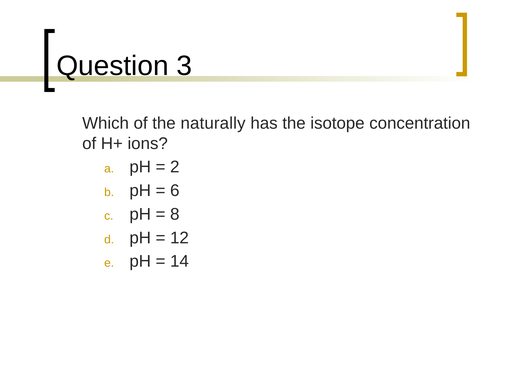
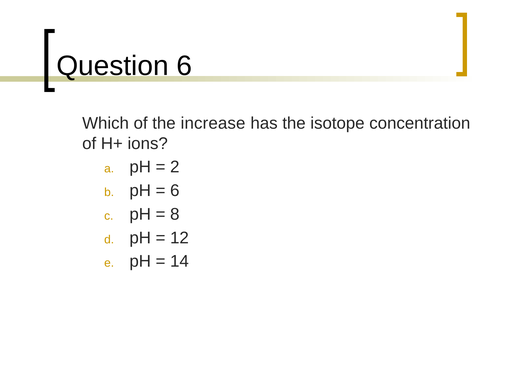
Question 3: 3 -> 6 (184, 66)
naturally: naturally -> increase (213, 123)
